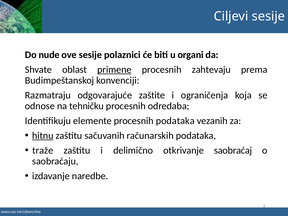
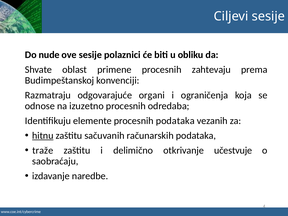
organi: organi -> obliku (191, 55)
primene underline: present -> none (114, 70)
zaštite: zaštite -> organi (152, 95)
tehničku: tehničku -> izuzetno (87, 106)
saobraćaj: saobraćaj -> učestvuje (233, 150)
